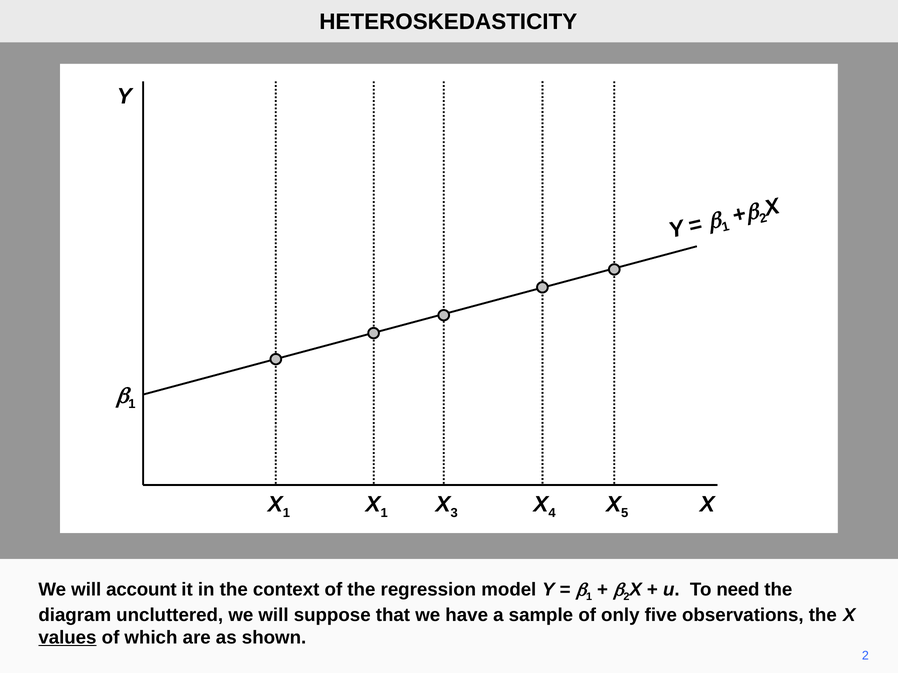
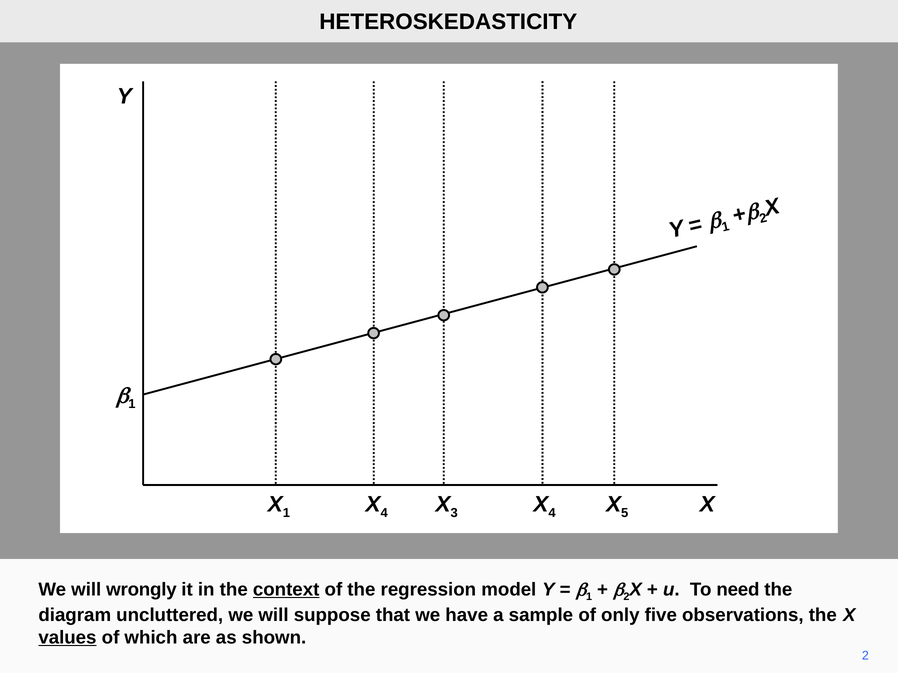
1: 1 -> 4 (384, 514)
account: account -> wrongly (141, 590)
context underline: none -> present (286, 590)
